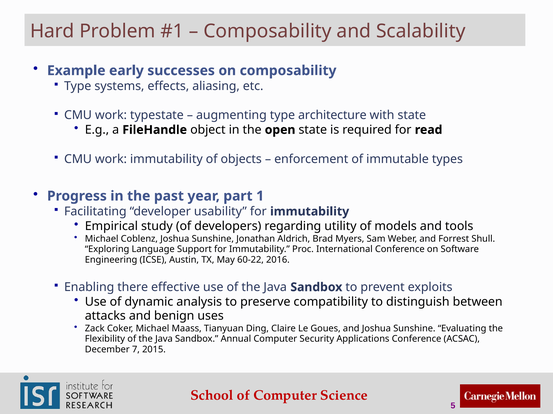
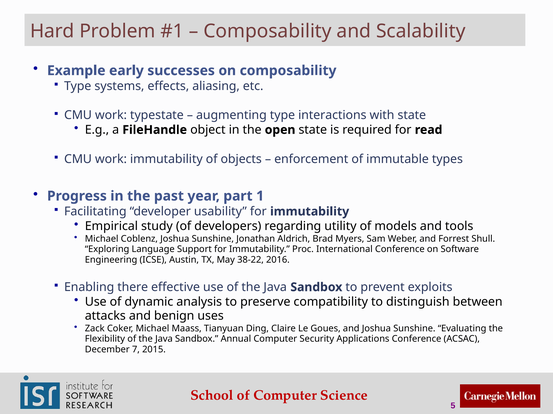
architecture: architecture -> interactions (332, 115)
60-22: 60-22 -> 38-22 (250, 260)
